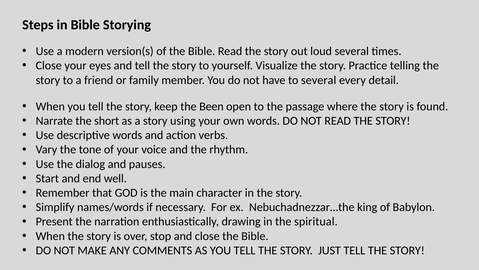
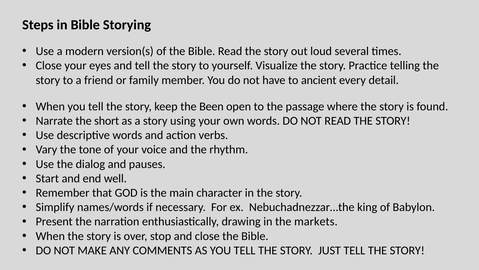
to several: several -> ancient (319, 80)
spiritual: spiritual -> markets (316, 221)
